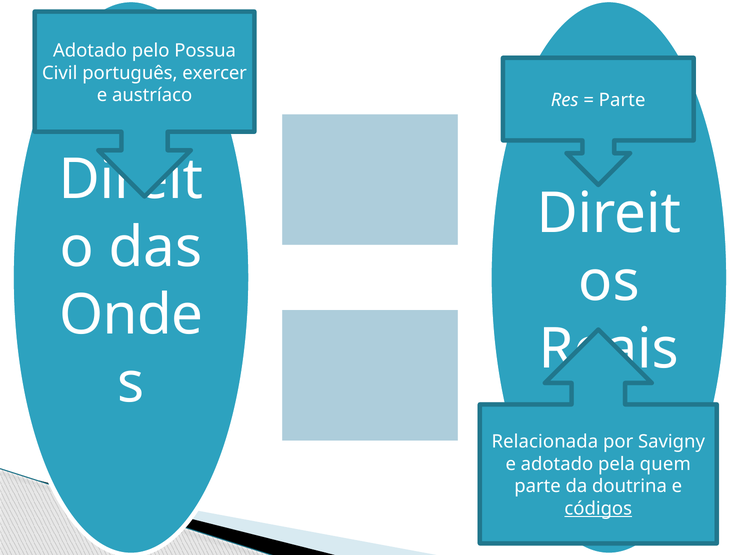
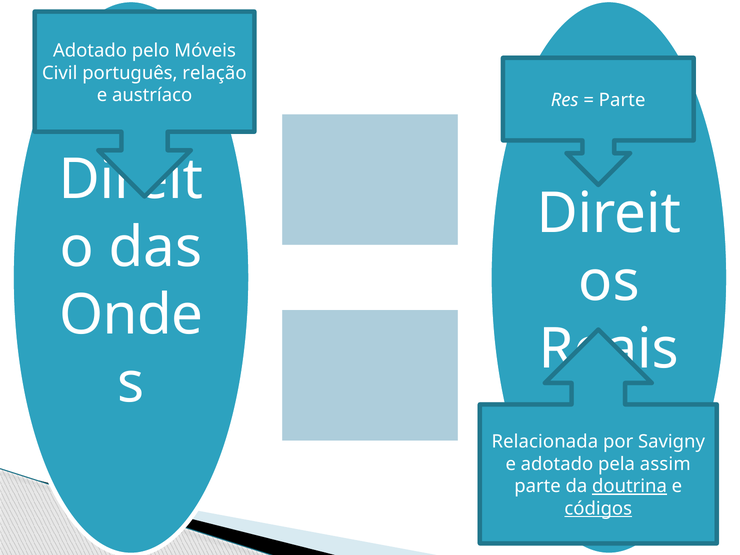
Possua: Possua -> Móveis (205, 51)
exercer: exercer -> relação (214, 73)
quem: quem -> assim (665, 464)
doutrina underline: none -> present (629, 486)
